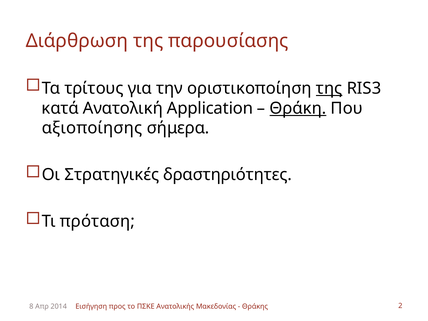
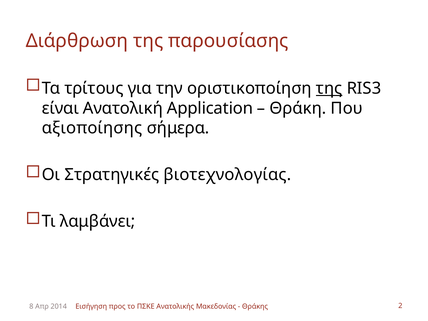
κατά: κατά -> είναι (60, 108)
Θράκη underline: present -> none (298, 108)
δραστηριότητες: δραστηριότητες -> βιοτεχνολογίας (227, 175)
πρόταση: πρόταση -> λαμβάνει (98, 221)
